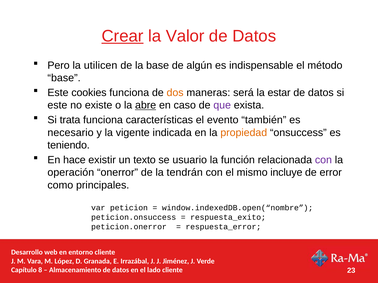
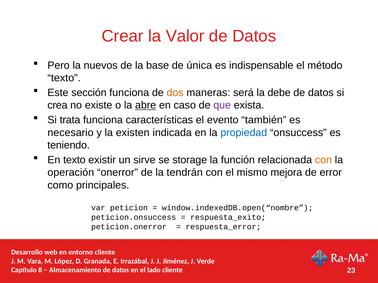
Crear underline: present -> none (123, 36)
utilicen: utilicen -> nuevos (101, 66)
algún: algún -> única (199, 66)
base: base -> texto (64, 78)
cookies: cookies -> sección (89, 93)
estar: estar -> debe (279, 93)
este: este -> crea (57, 105)
vigente: vigente -> existen (133, 133)
propiedad colour: orange -> blue (244, 133)
En hace: hace -> texto (74, 160)
texto: texto -> sirve (144, 160)
usuario: usuario -> storage (190, 160)
con colour: purple -> orange (323, 160)
incluye: incluye -> mejora (286, 173)
